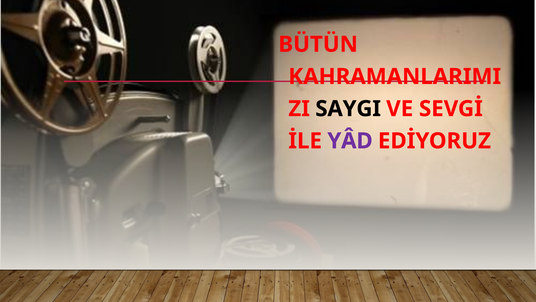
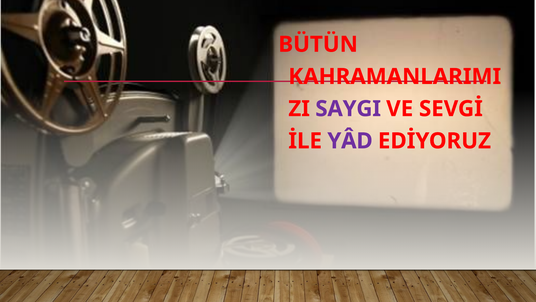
SAYGI colour: black -> purple (348, 109)
